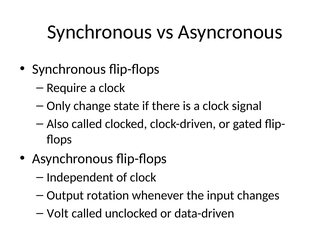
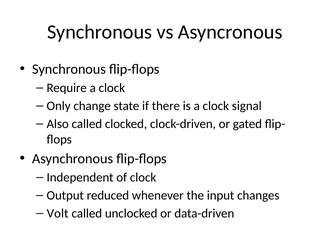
rotation: rotation -> reduced (108, 195)
